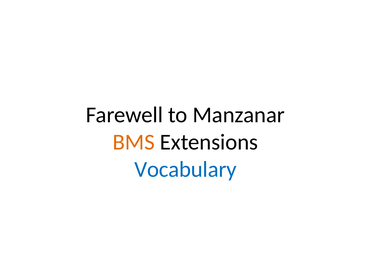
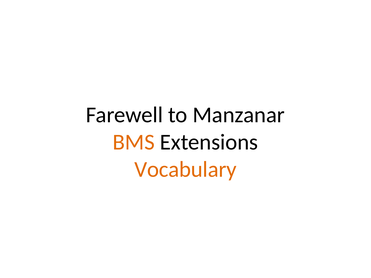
Vocabulary colour: blue -> orange (185, 170)
